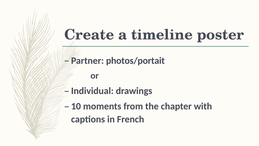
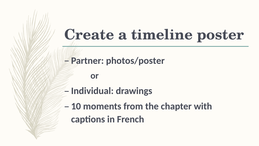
photos/portait: photos/portait -> photos/poster (135, 61)
